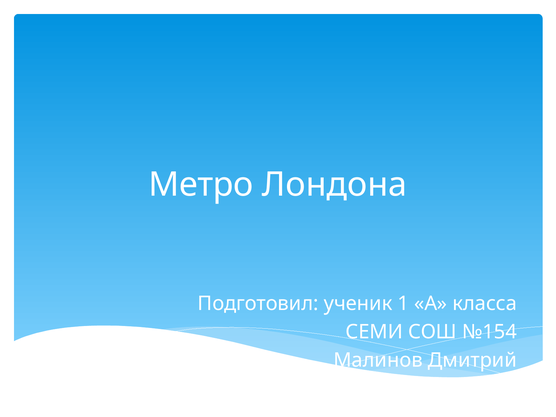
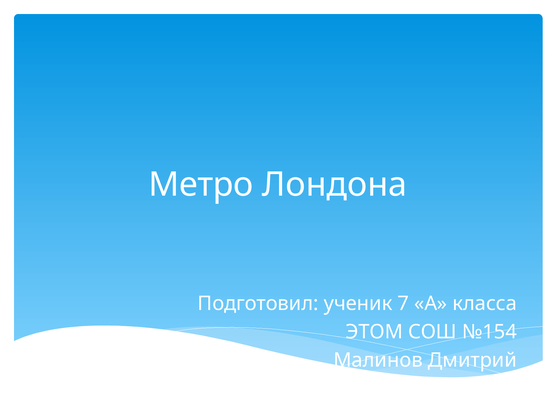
1: 1 -> 7 (403, 304)
СЕМИ: СЕМИ -> ЭТОМ (374, 332)
